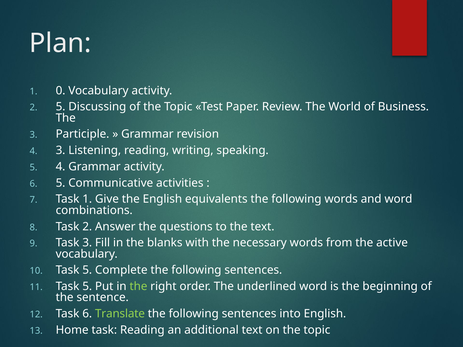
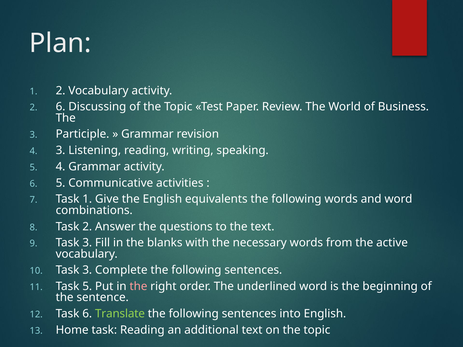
1 0: 0 -> 2 (61, 91)
2 5: 5 -> 6 (61, 107)
5: 5 -> 3 (87, 270)
the colour: light green -> pink (138, 287)
